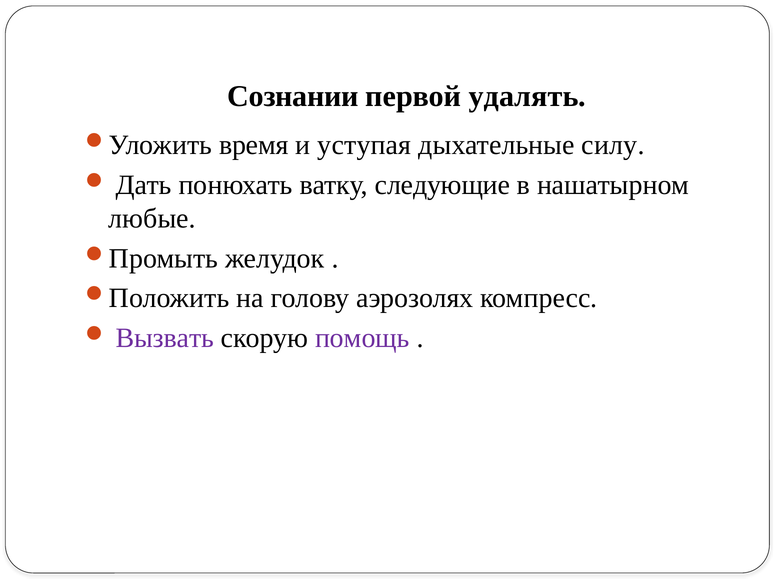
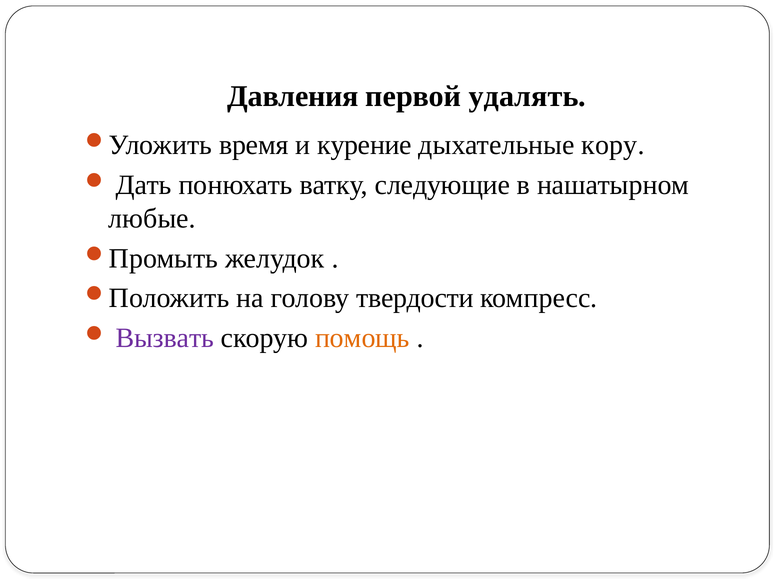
Сознании: Сознании -> Давления (293, 96)
уступая: уступая -> курение (365, 145)
силу: силу -> кору (613, 145)
аэрозолях: аэрозолях -> твердости (415, 298)
помощь colour: purple -> orange (362, 338)
